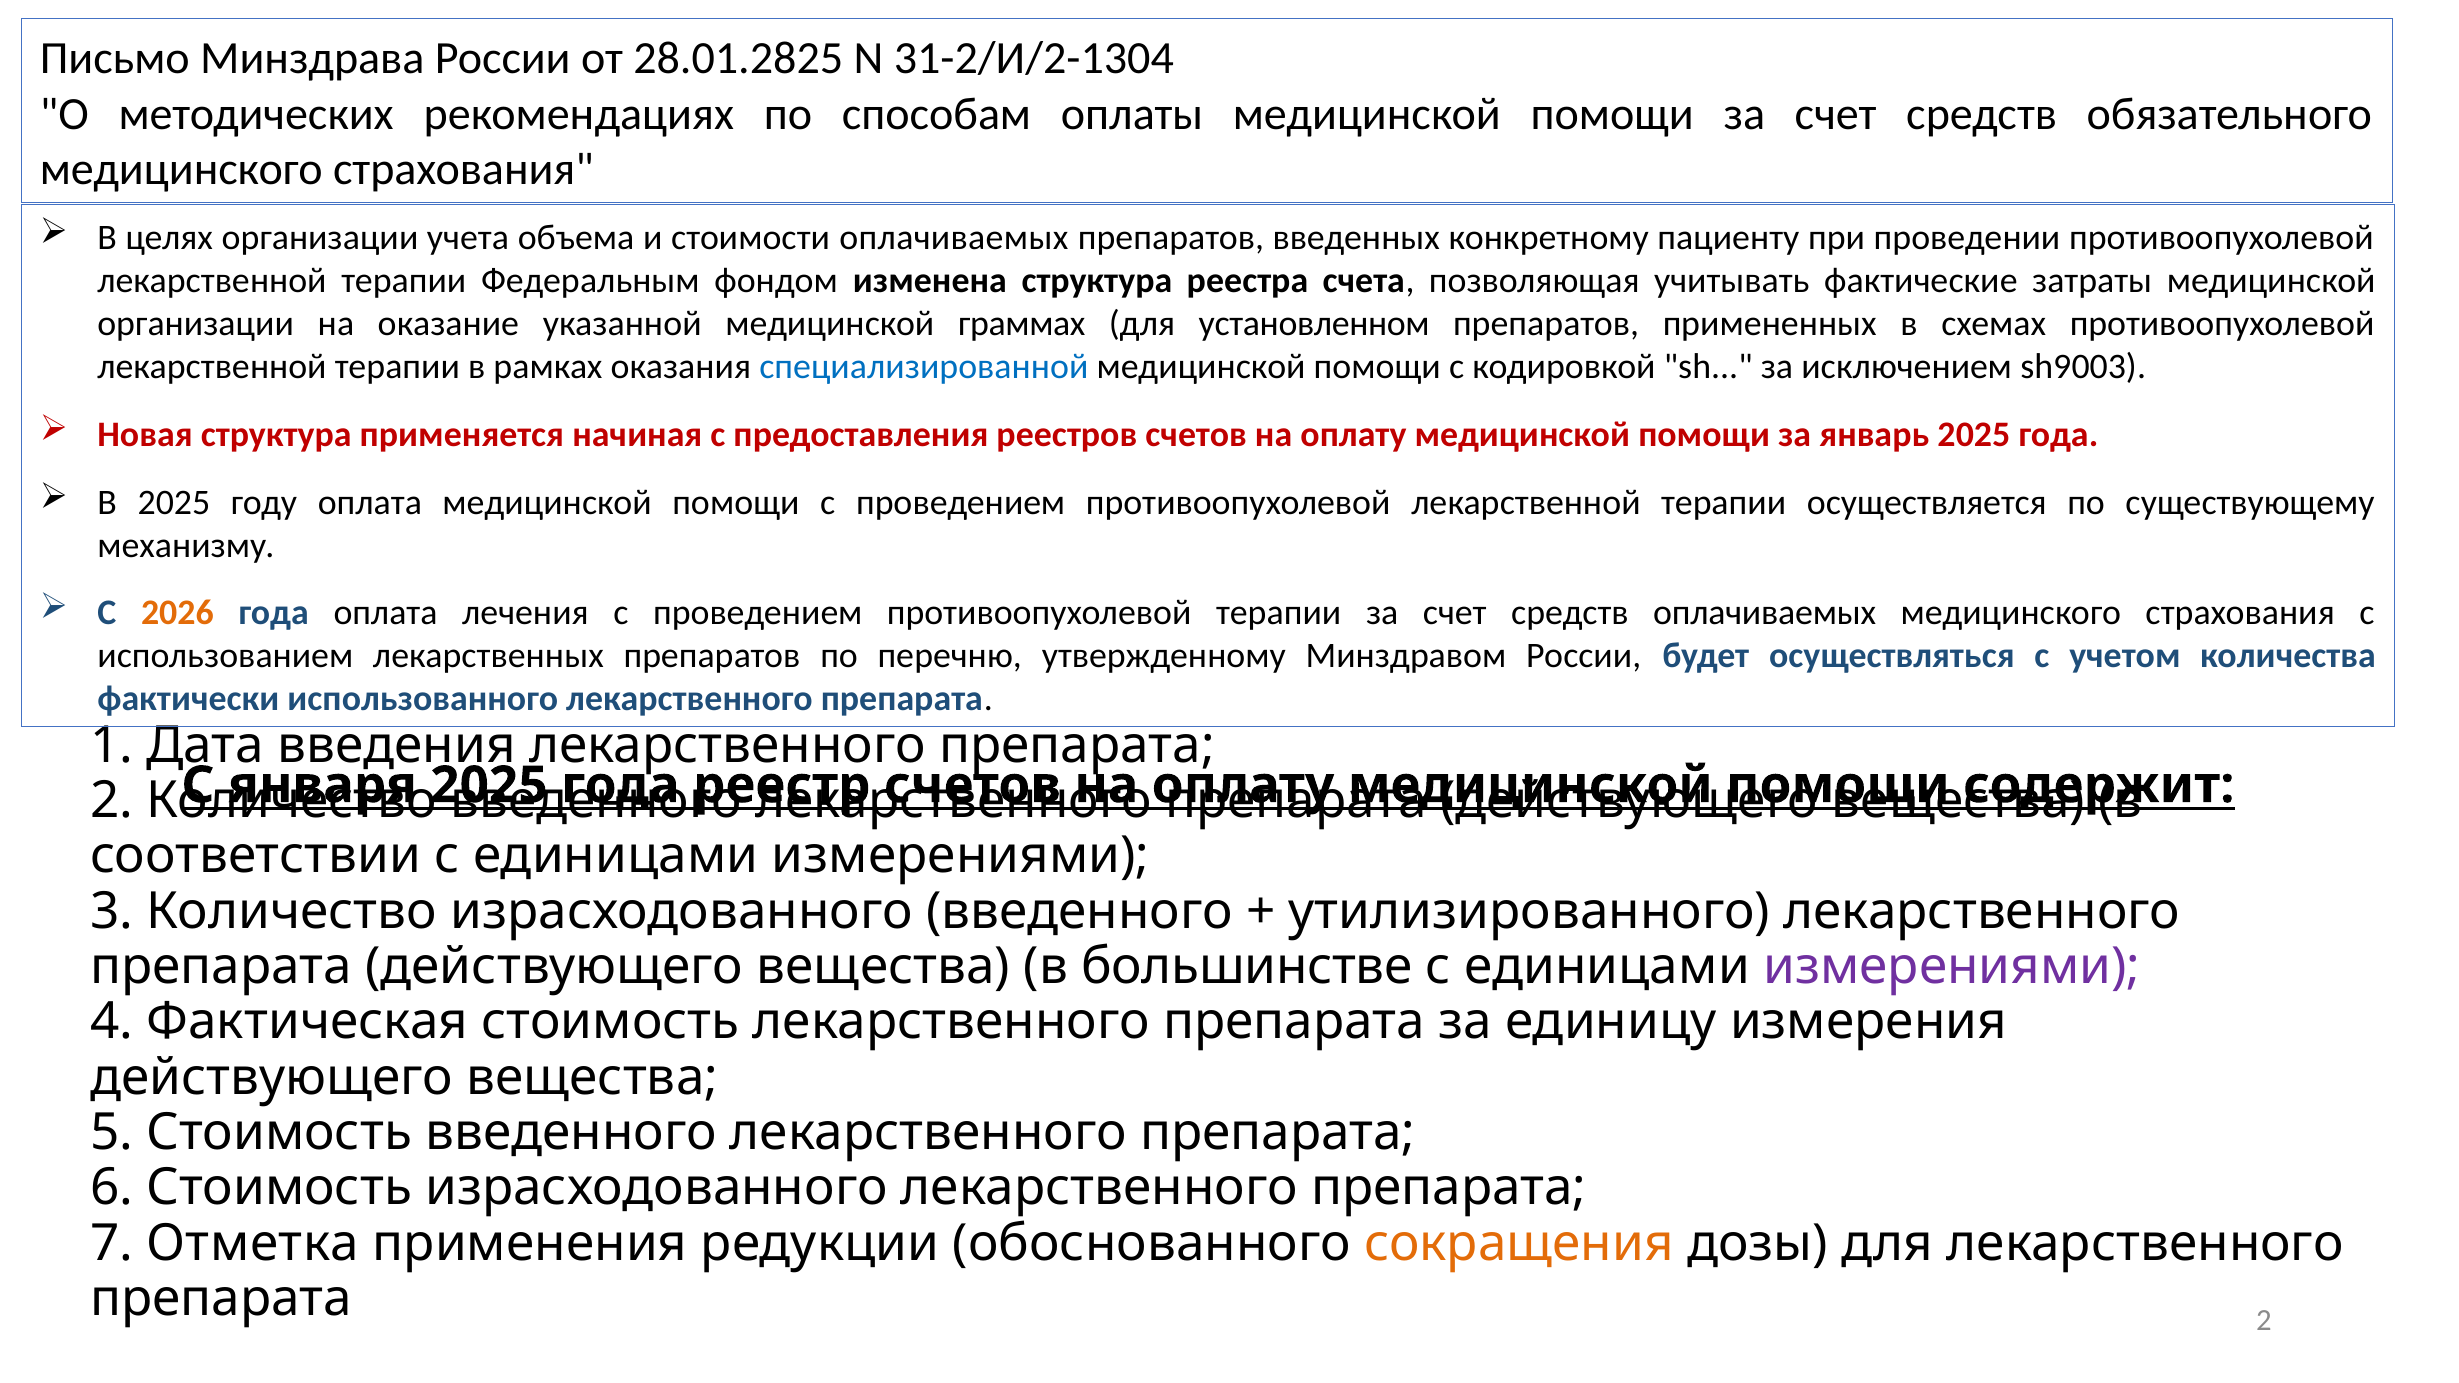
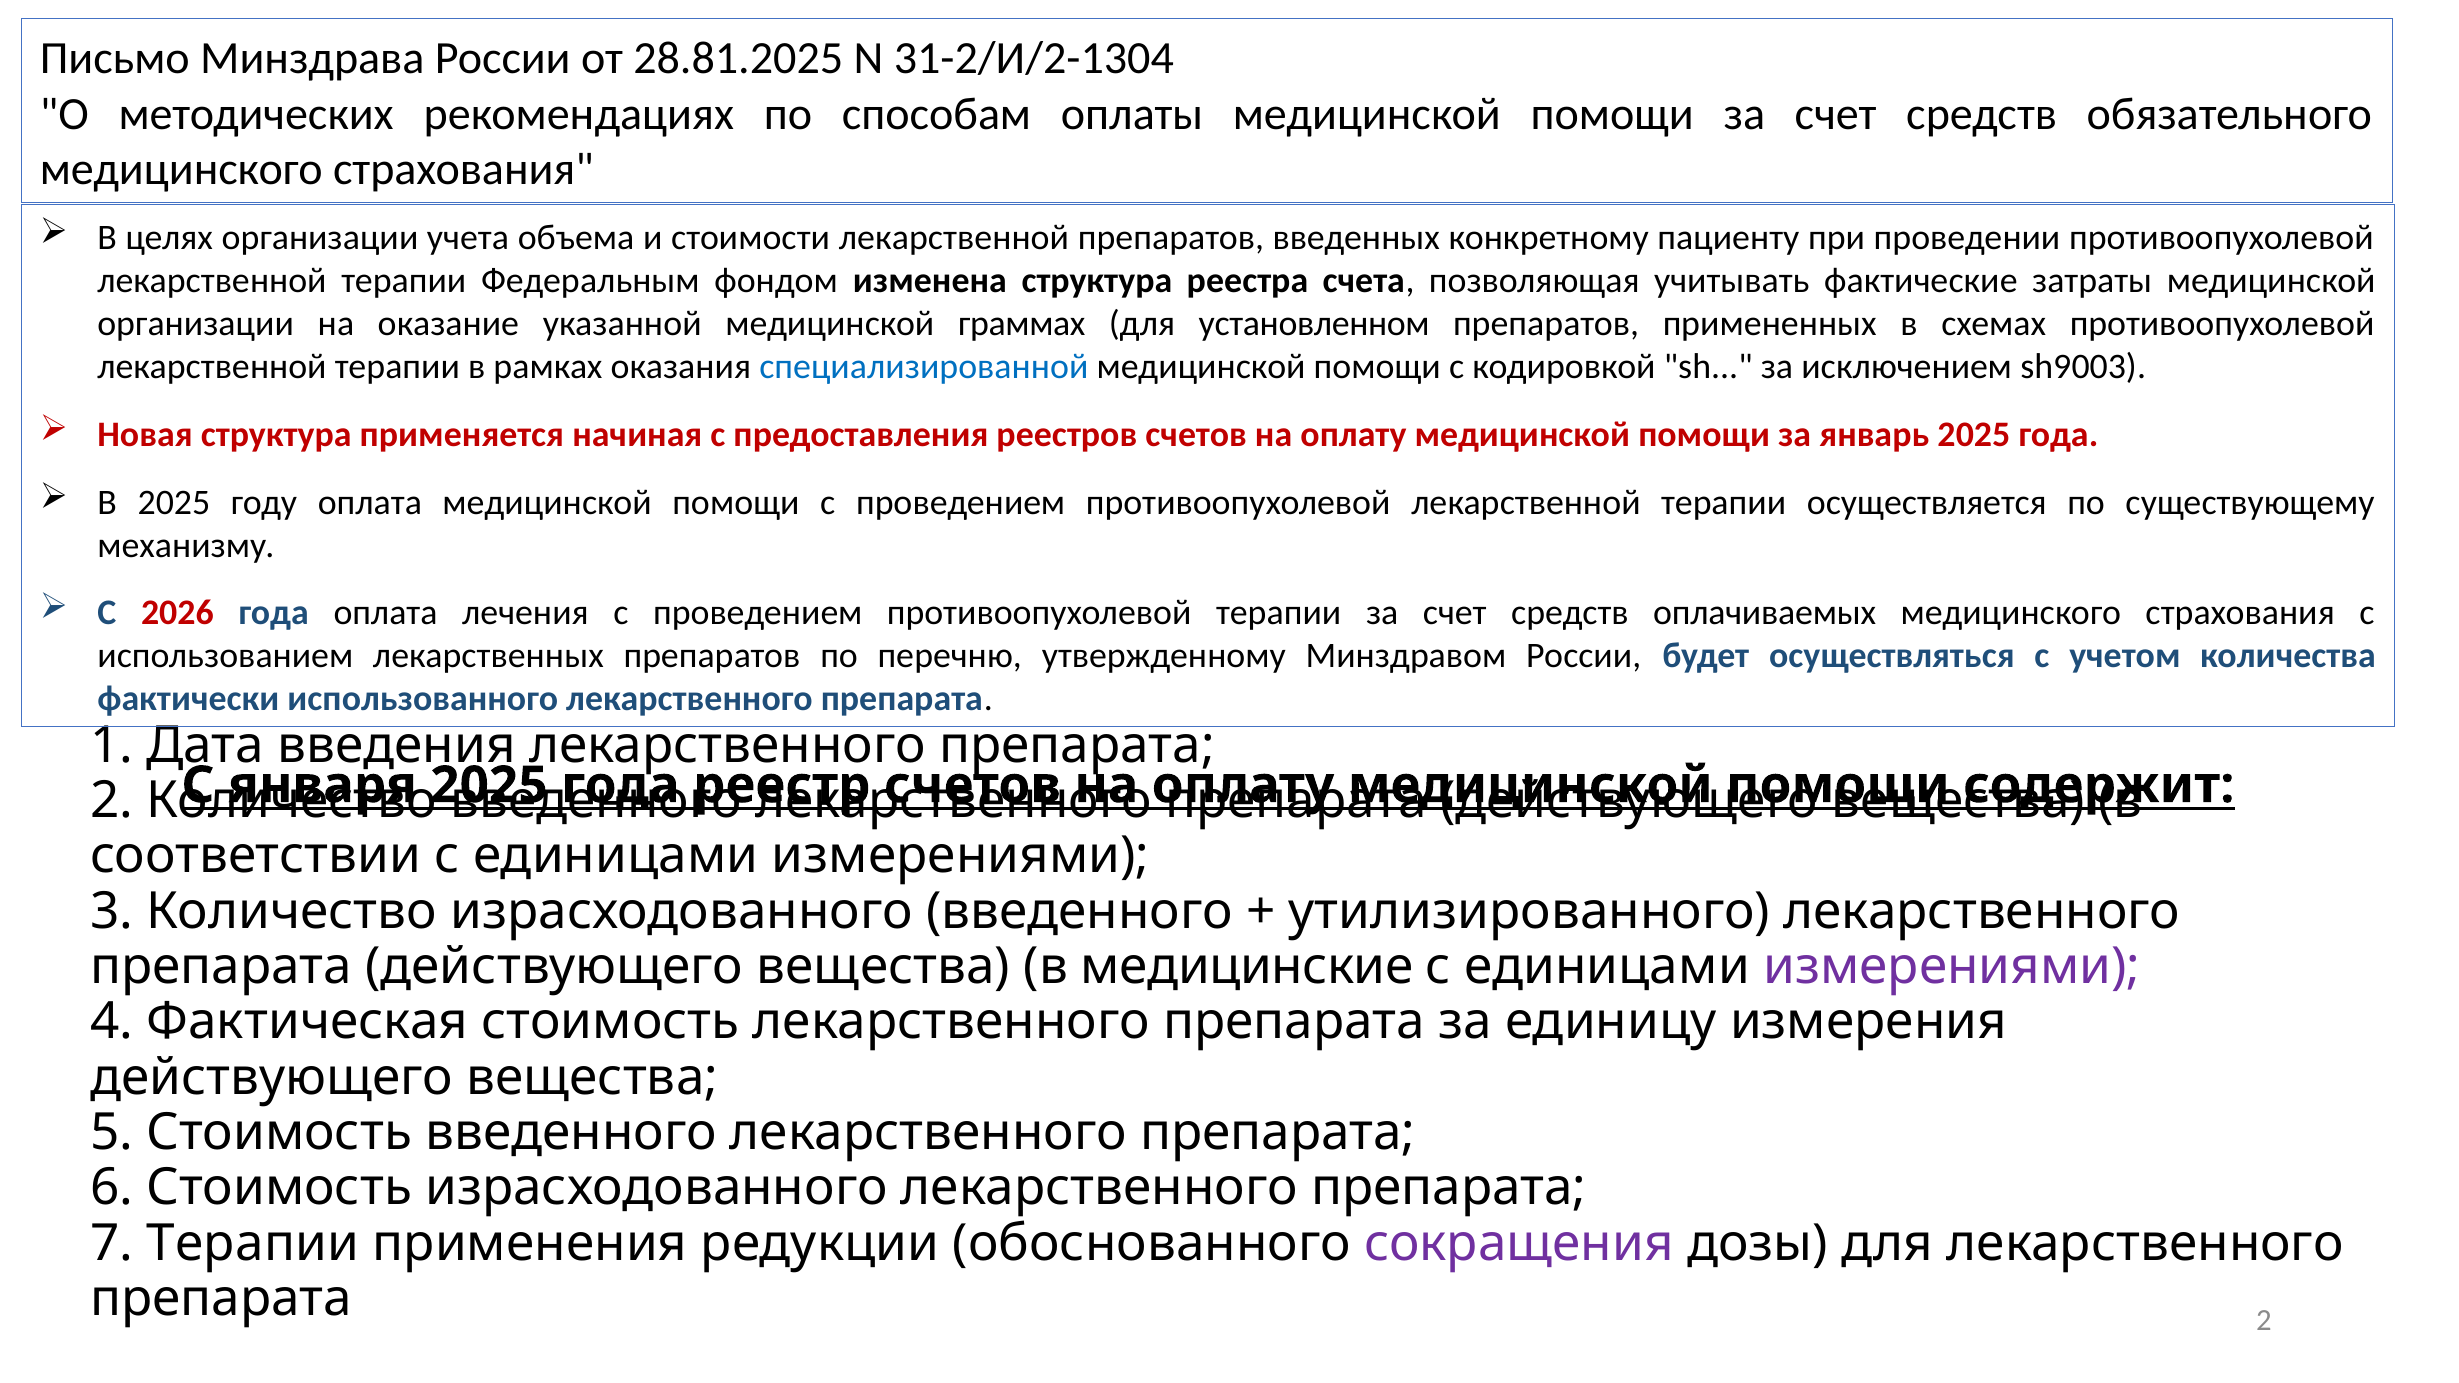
28.01.2825: 28.01.2825 -> 28.81.2025 (738, 59)
стоимости оплачиваемых: оплачиваемых -> лекарственной (954, 238)
2026 colour: orange -> red (177, 613)
большинстве: большинстве -> медицинские (1247, 967)
7 Отметка: Отметка -> Терапии (253, 1243)
сокращения colour: orange -> purple (1519, 1243)
